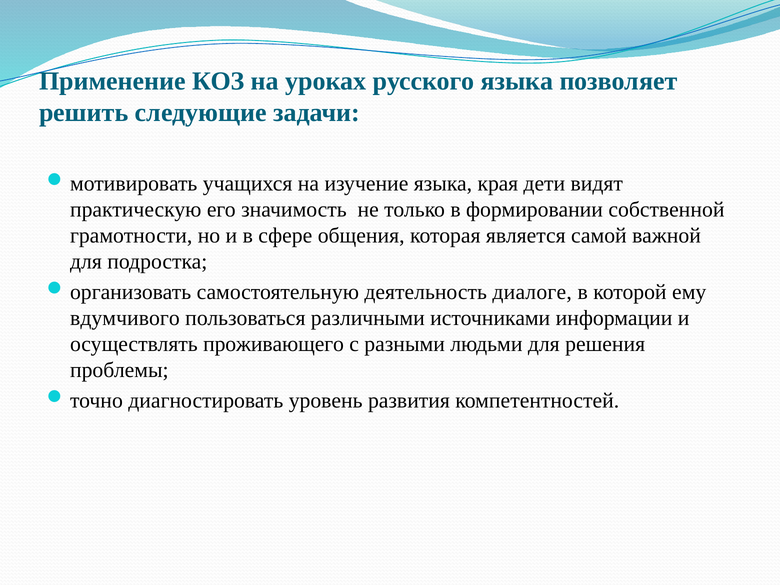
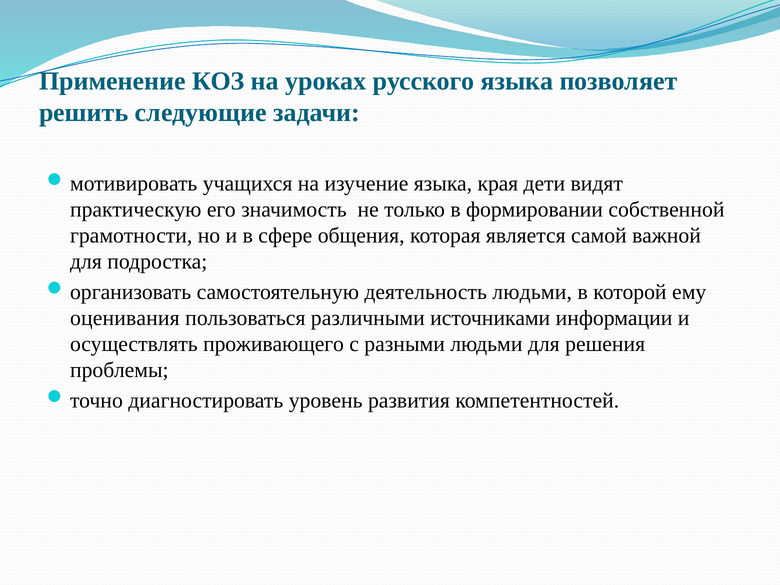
деятельность диалоге: диалоге -> людьми (532, 292)
вдумчивого: вдумчивого -> оценивания (125, 318)
